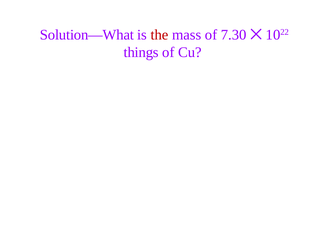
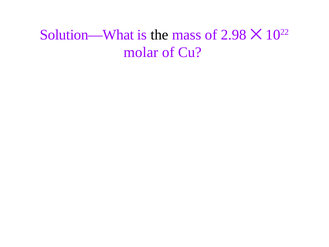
the colour: red -> black (159, 35)
7.30: 7.30 -> 2.98 (234, 35)
things: things -> molar (141, 52)
